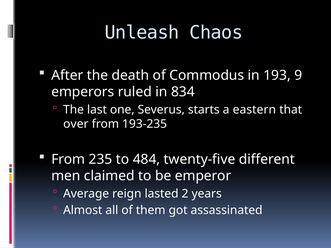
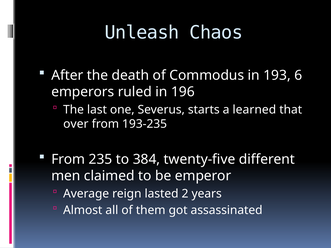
9: 9 -> 6 (298, 75)
834: 834 -> 196 (183, 92)
eastern: eastern -> learned (254, 110)
484: 484 -> 384 (146, 160)
